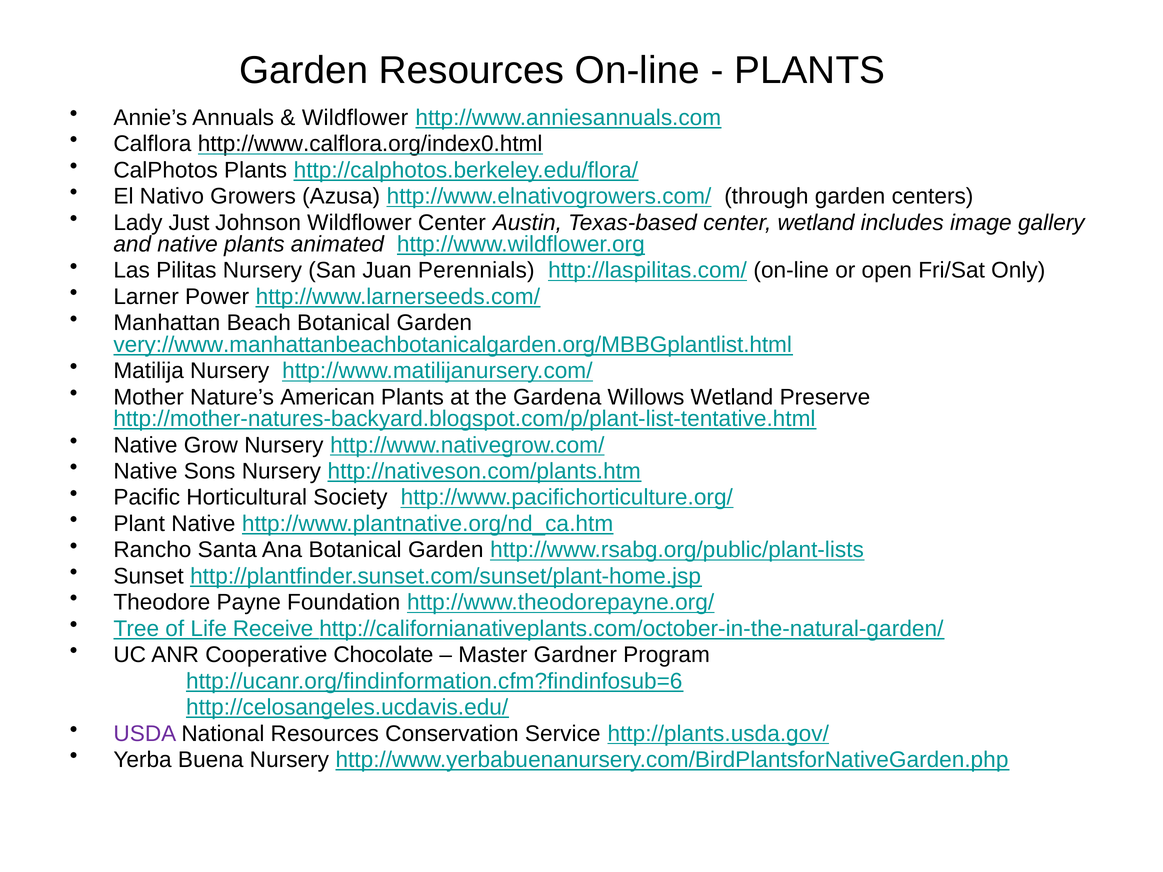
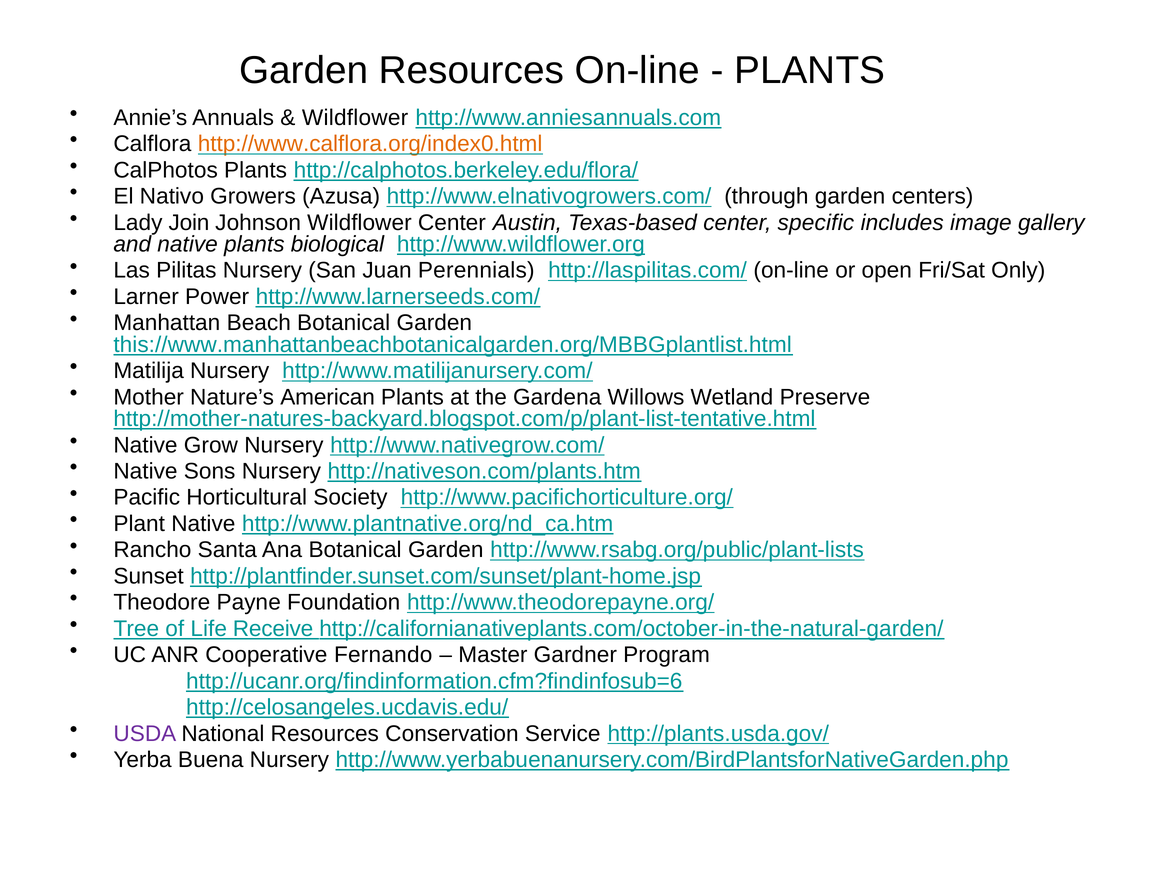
http://www.calflora.org/index0.html colour: black -> orange (370, 144)
Just: Just -> Join (189, 223)
center wetland: wetland -> specific (816, 223)
animated: animated -> biological (337, 244)
very://www.manhattanbeachbotanicalgarden.org/MBBGplantlist.html: very://www.manhattanbeachbotanicalgarden.org/MBBGplantlist.html -> this://www.manhattanbeachbotanicalgarden.org/MBBGplantlist.html (453, 345)
Chocolate: Chocolate -> Fernando (383, 655)
